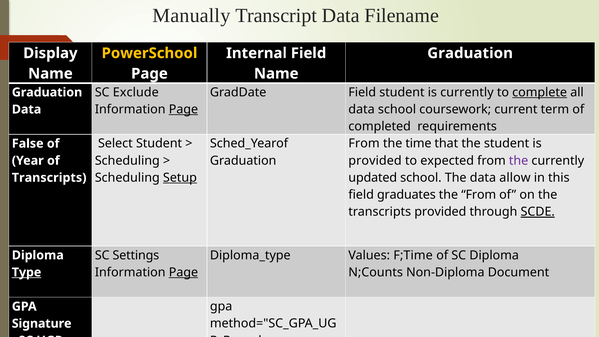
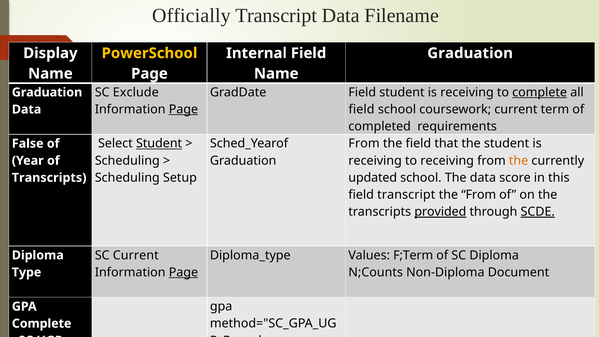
Manually: Manually -> Officially (191, 16)
currently: currently -> receiving (467, 92)
data: data -> field (361, 109)
Student underline: none -> present (159, 144)
the time: time -> field (418, 144)
provided: provided -> receiving (375, 161)
to expected: expected -> receiving (447, 161)
the colour: purple -> orange (519, 161)
Setup underline: present -> none (180, 178)
allow: allow -> score (515, 178)
field graduates: graduates -> transcript (406, 195)
provided underline: none -> present (440, 212)
SC Settings: Settings -> Current (136, 255)
F;Time: F;Time -> F;Term (413, 255)
Type underline: present -> none (27, 272)
Signature: Signature -> Complete (42, 323)
